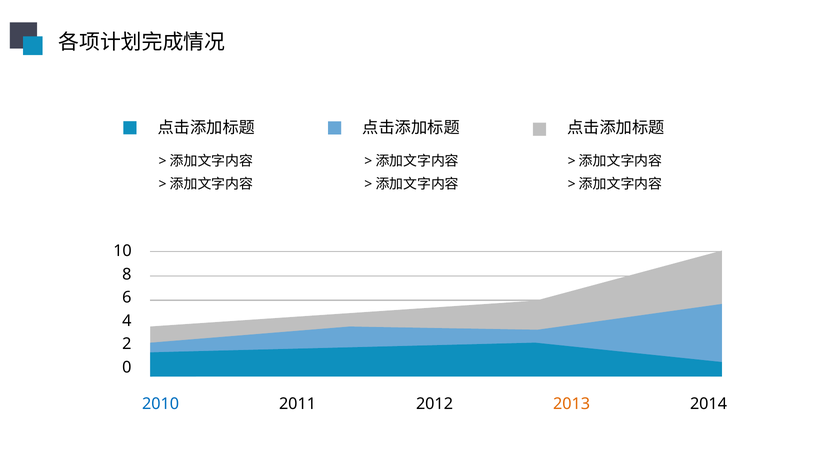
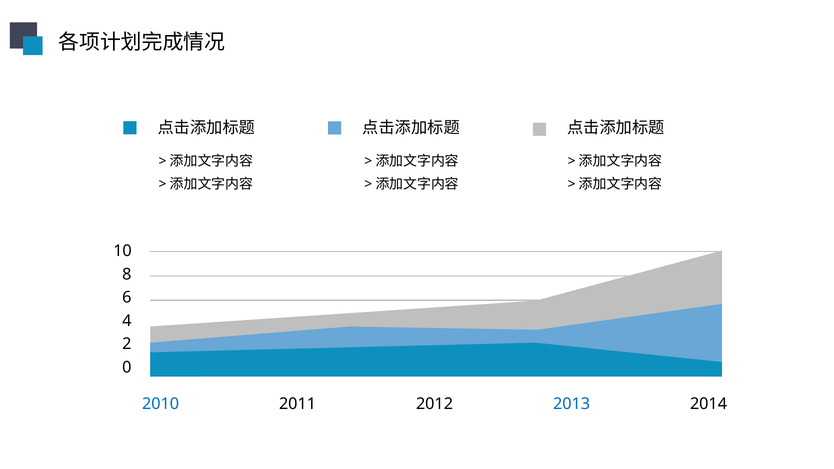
2013 colour: orange -> blue (572, 404)
